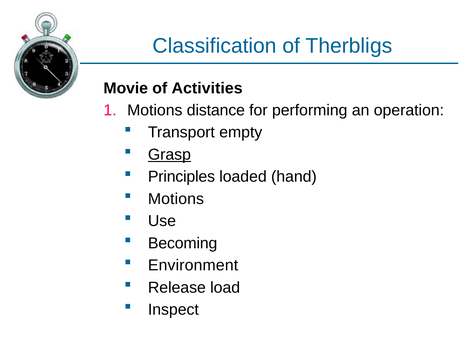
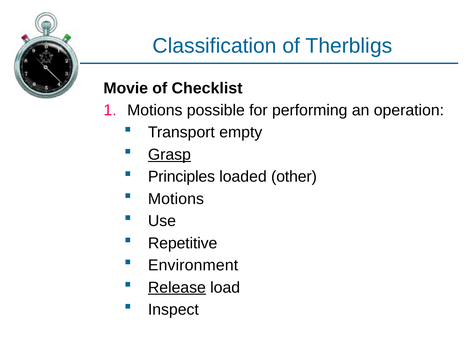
Activities: Activities -> Checklist (207, 88)
distance: distance -> possible (216, 110)
hand: hand -> other (294, 176)
Becoming: Becoming -> Repetitive (183, 243)
Release underline: none -> present (177, 287)
